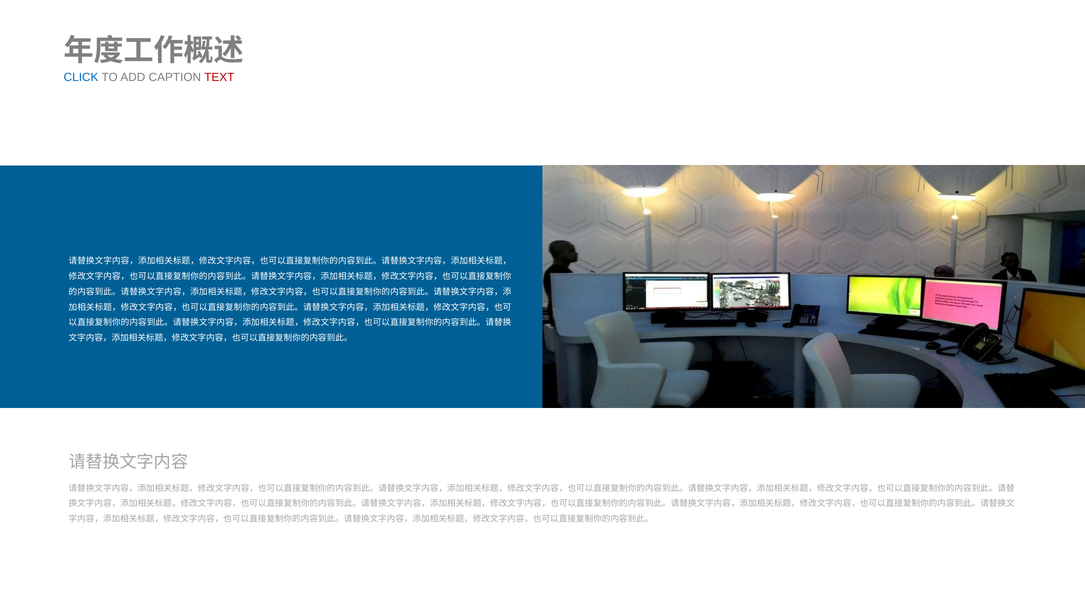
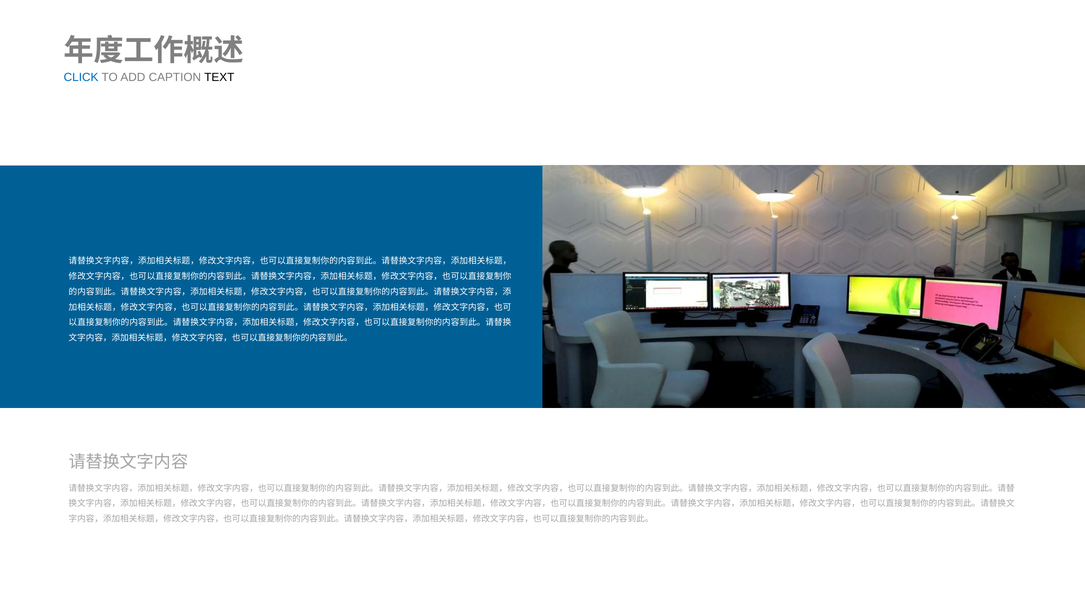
TEXT colour: red -> black (219, 77)
